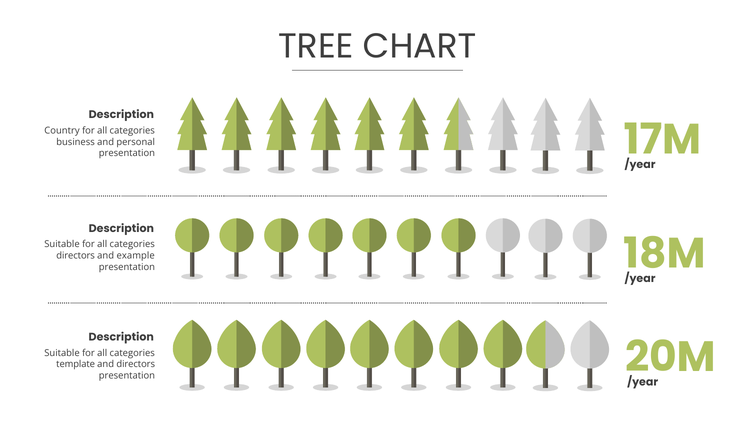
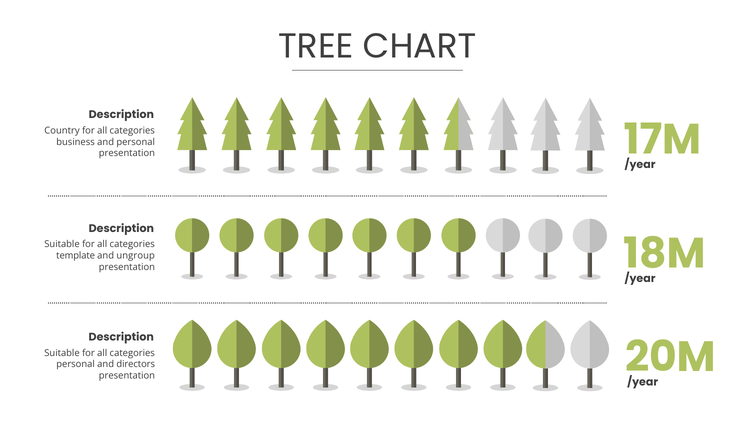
directors: directors -> template (76, 255)
example: example -> ungroup (136, 255)
template: template -> personal (76, 364)
